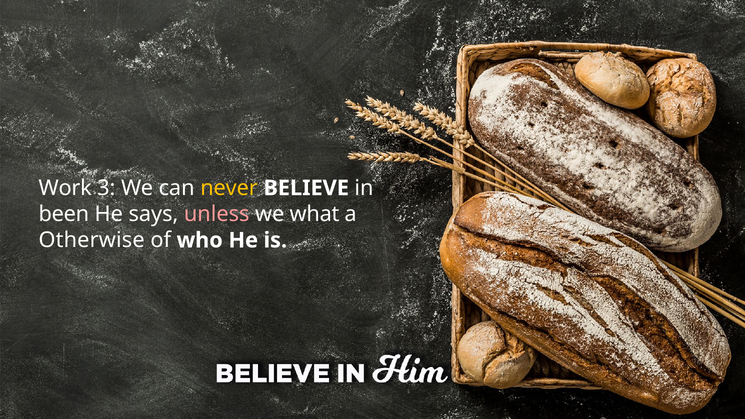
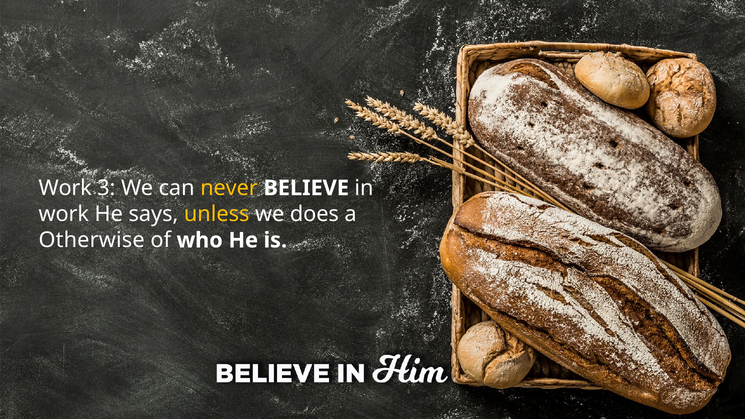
been: been -> work (64, 214)
unless colour: pink -> yellow (217, 214)
what: what -> does (314, 214)
